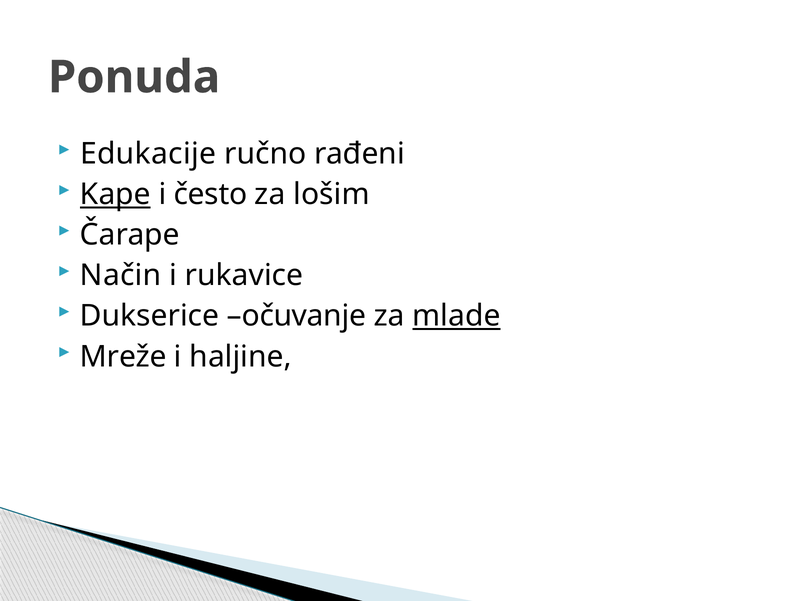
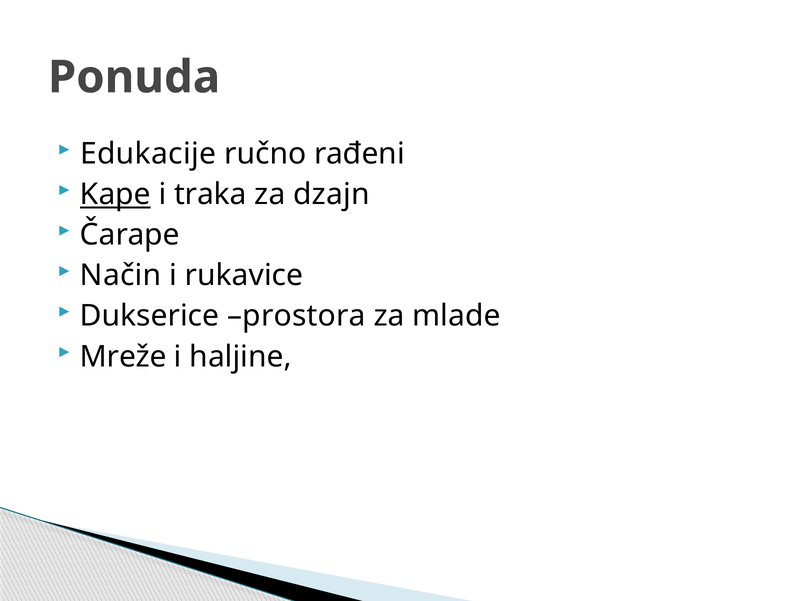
često: često -> traka (210, 194)
lošim: lošim -> dzajn (331, 194)
očuvanje: očuvanje -> prostora (296, 316)
mlade underline: present -> none (456, 316)
